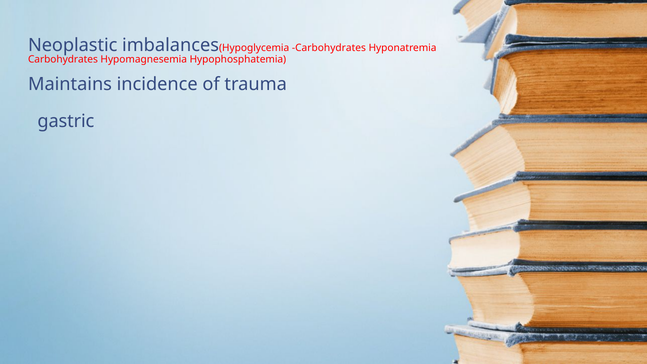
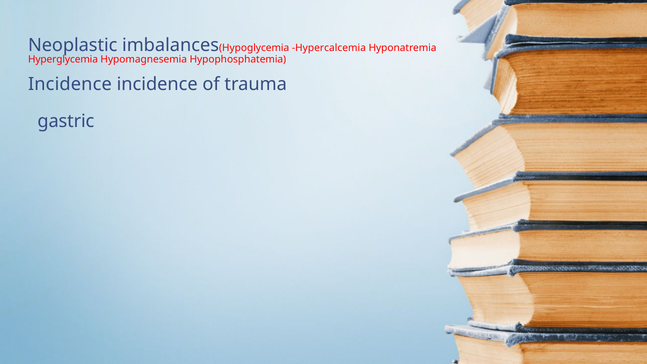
Carbohydrates: Carbohydrates -> Hypercalcemia (329, 48)
Carbohydrates: Carbohydrates -> Hyperglycemia (63, 60)
Maintains: Maintains -> Incidence (70, 84)
